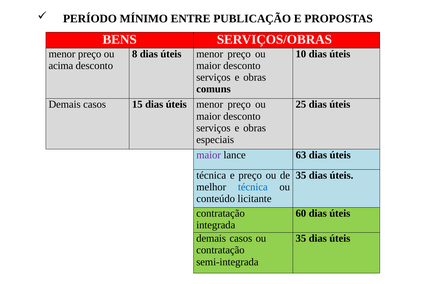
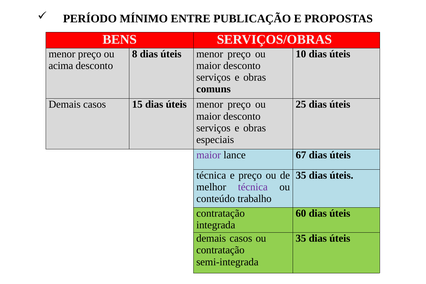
63: 63 -> 67 (301, 155)
técnica colour: blue -> purple (253, 187)
licitante: licitante -> trabalho (255, 199)
